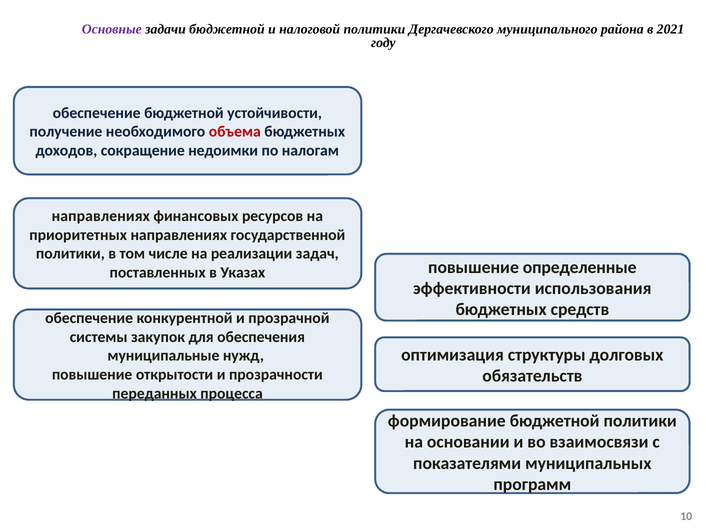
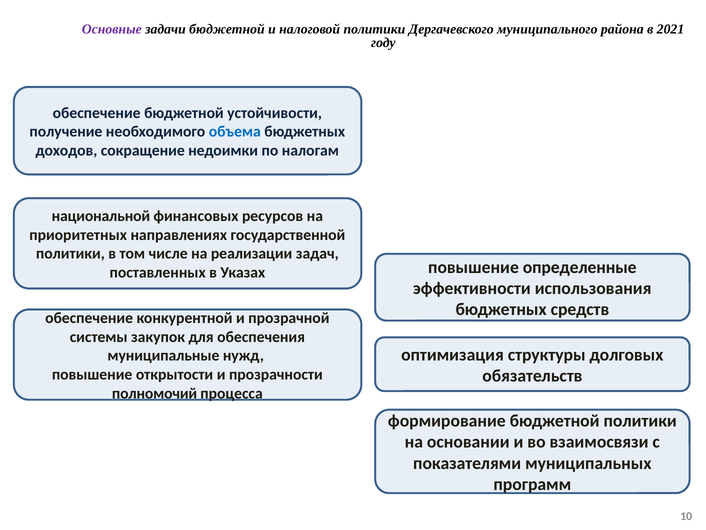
объема colour: red -> blue (235, 132)
направлениях: направлениях -> национальной (101, 216)
переданных: переданных -> полномочий (155, 393)
